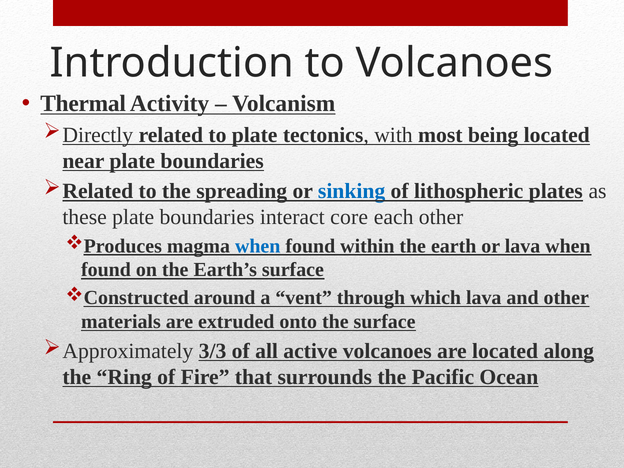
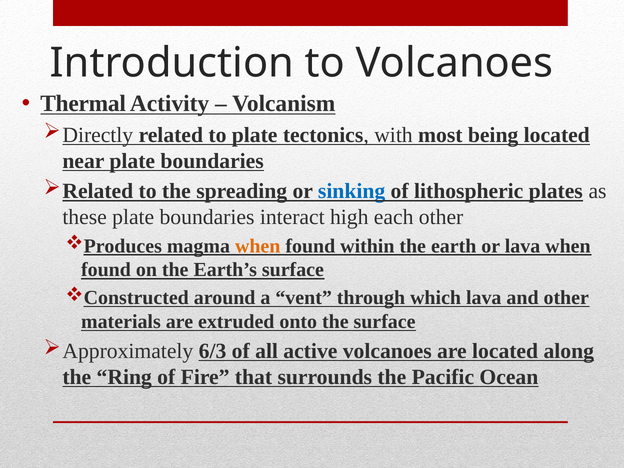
core: core -> high (349, 217)
when colour: blue -> orange (258, 246)
3/3: 3/3 -> 6/3 (213, 351)
